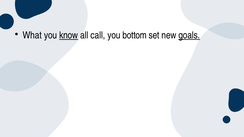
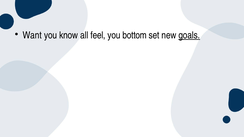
What: What -> Want (32, 35)
know underline: present -> none (69, 35)
call: call -> feel (98, 35)
